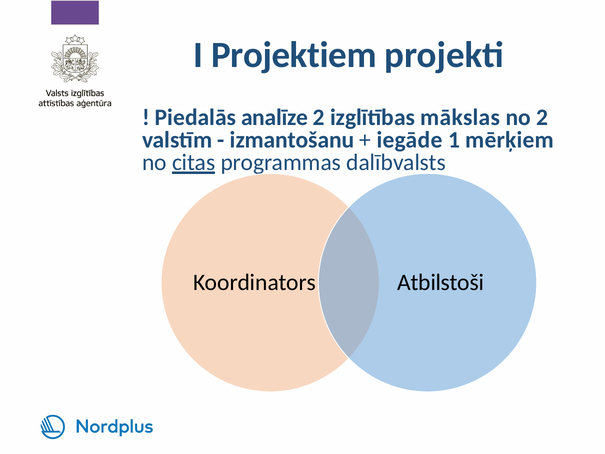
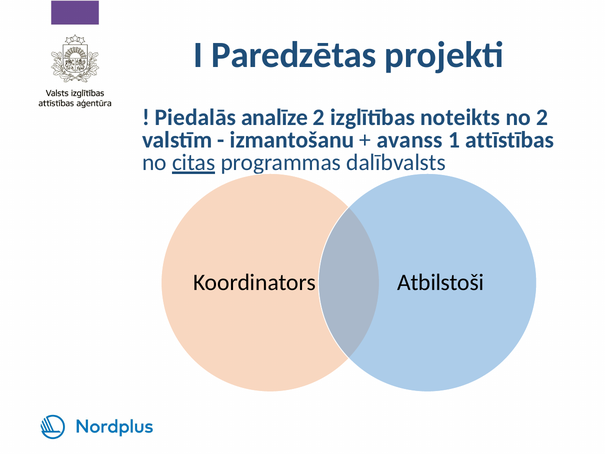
Projektiem: Projektiem -> Paredzētas (294, 55)
mākslas: mākslas -> noteikts (460, 117)
iegāde: iegāde -> avanss (410, 140)
mērķiem: mērķiem -> attīstības (510, 140)
